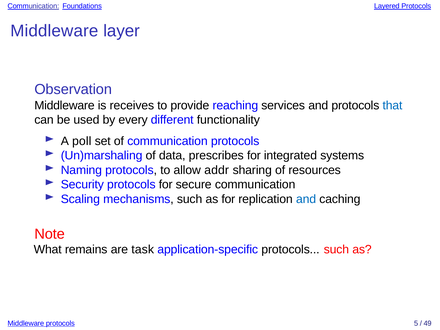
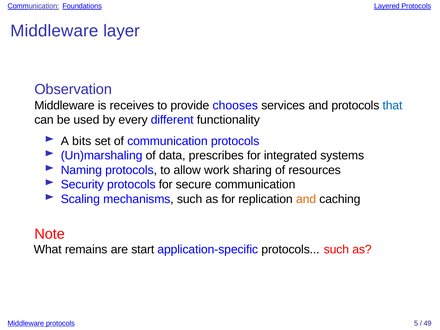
reaching: reaching -> chooses (235, 105)
poll: poll -> bits (82, 141)
addr: addr -> work (217, 170)
and colour: blue -> orange (306, 199)
task: task -> start (143, 250)
